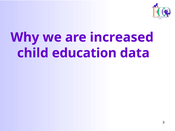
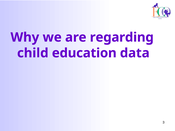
increased: increased -> regarding (122, 37)
